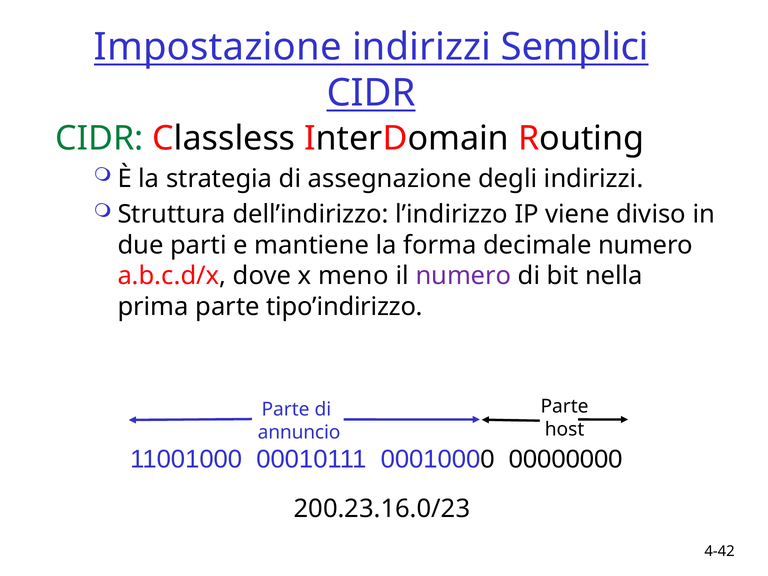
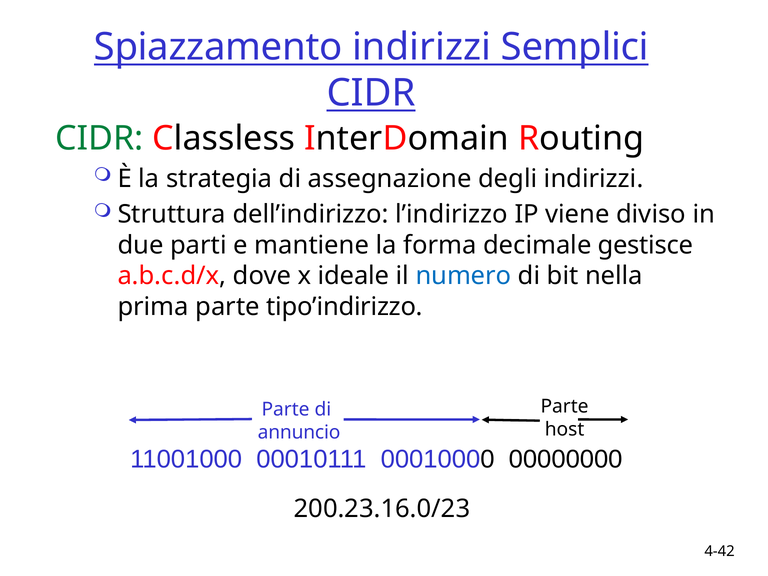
Impostazione: Impostazione -> Spiazzamento (218, 47)
decimale numero: numero -> gestisce (646, 245)
meno: meno -> ideale (354, 276)
numero colour: purple -> blue (463, 276)
